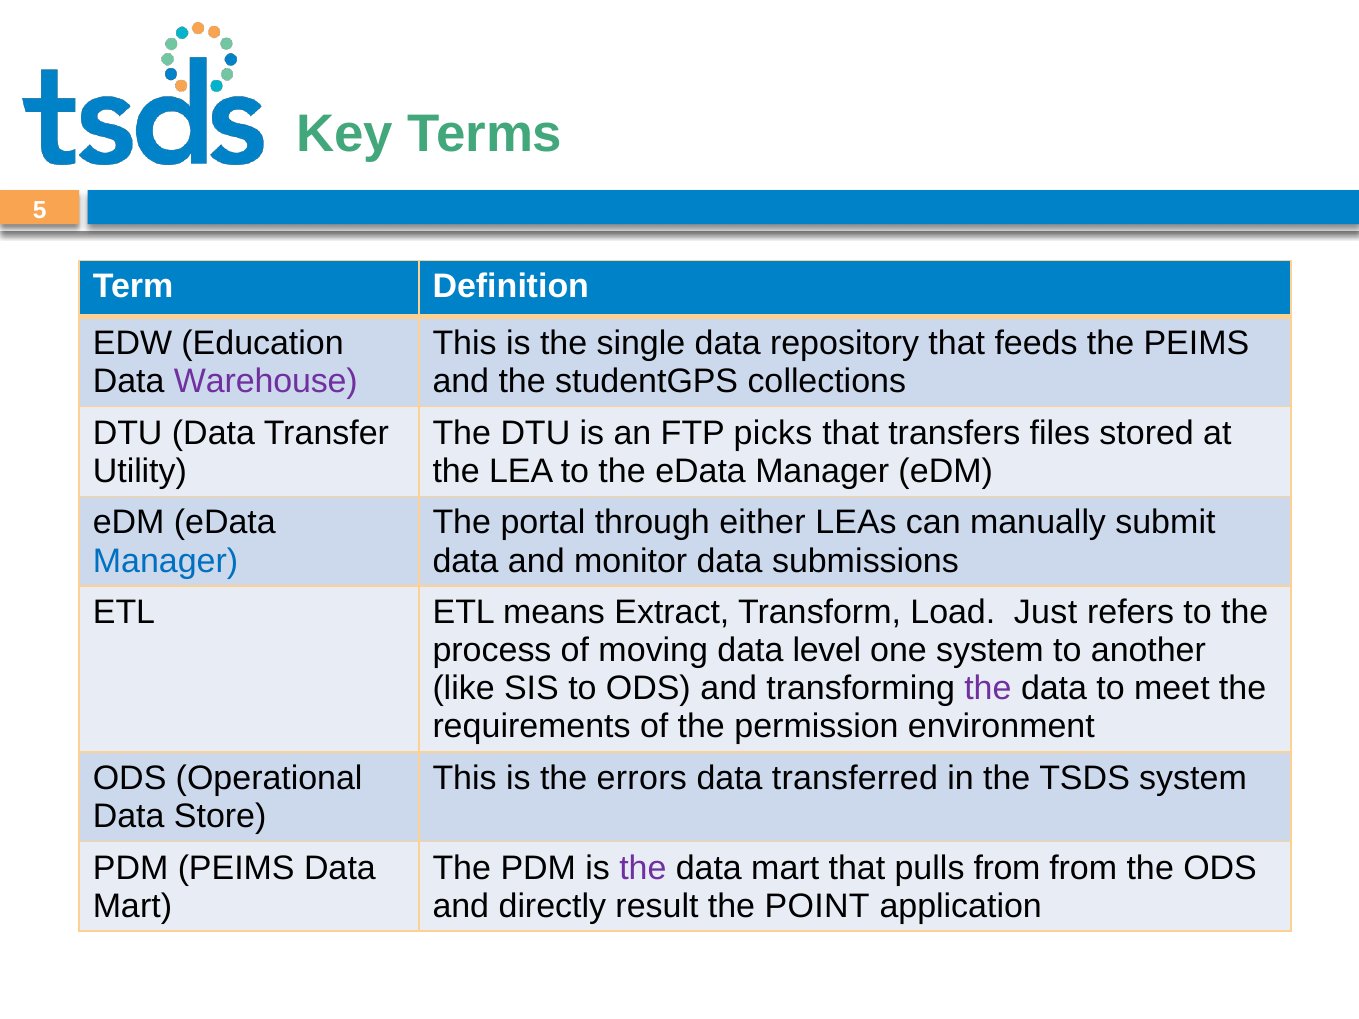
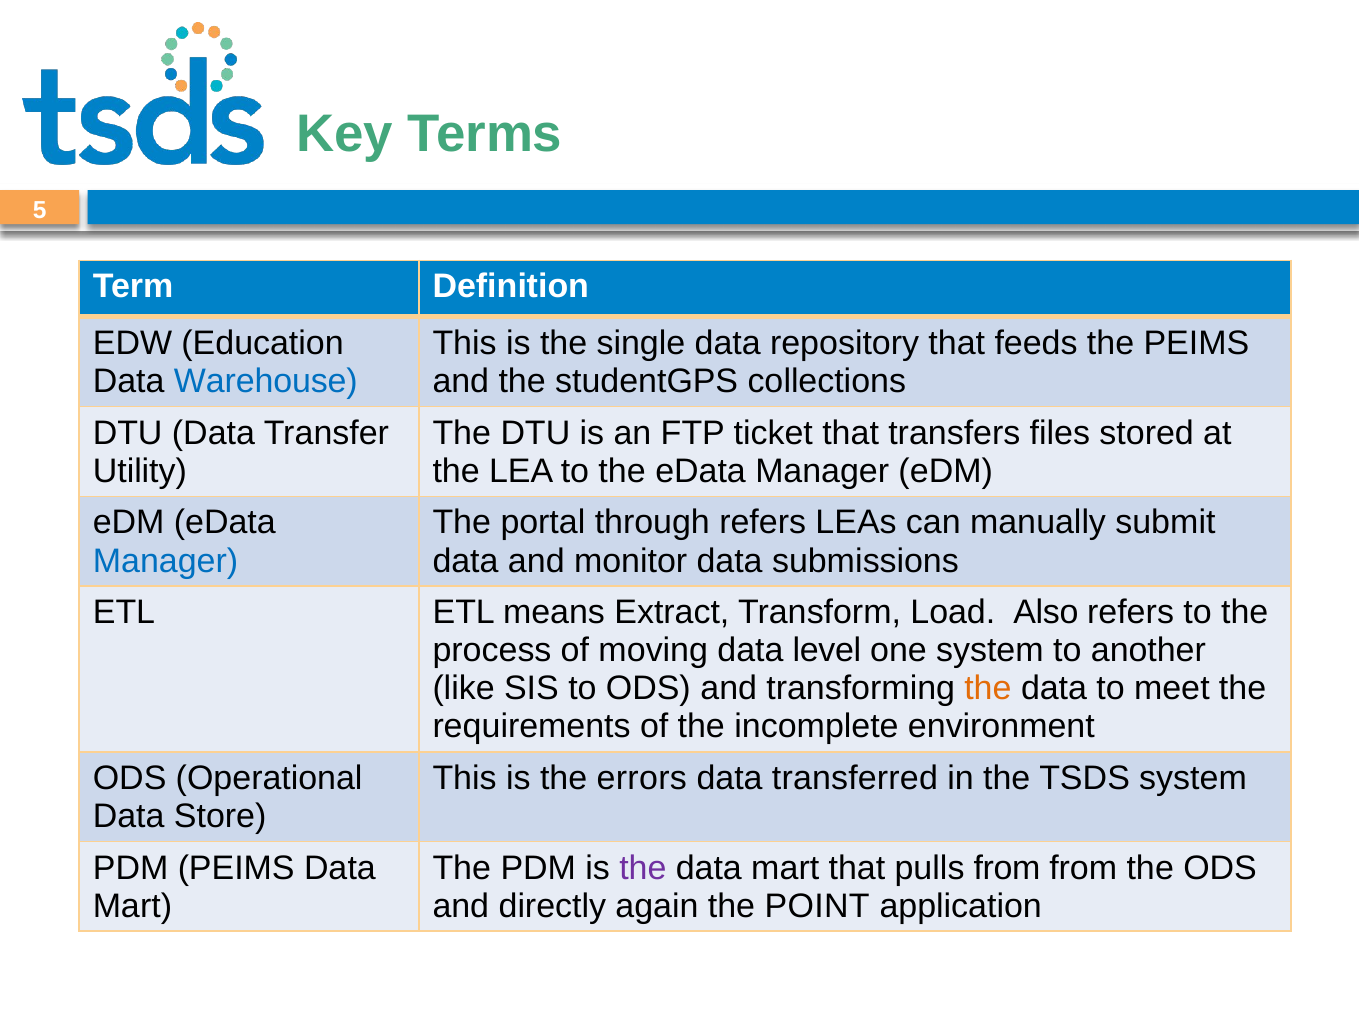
Warehouse colour: purple -> blue (266, 382)
picks: picks -> ticket (773, 433)
through either: either -> refers (763, 523)
Just: Just -> Also (1046, 613)
the colour: purple -> orange (988, 689)
permission: permission -> incomplete (817, 727)
result: result -> again (657, 906)
